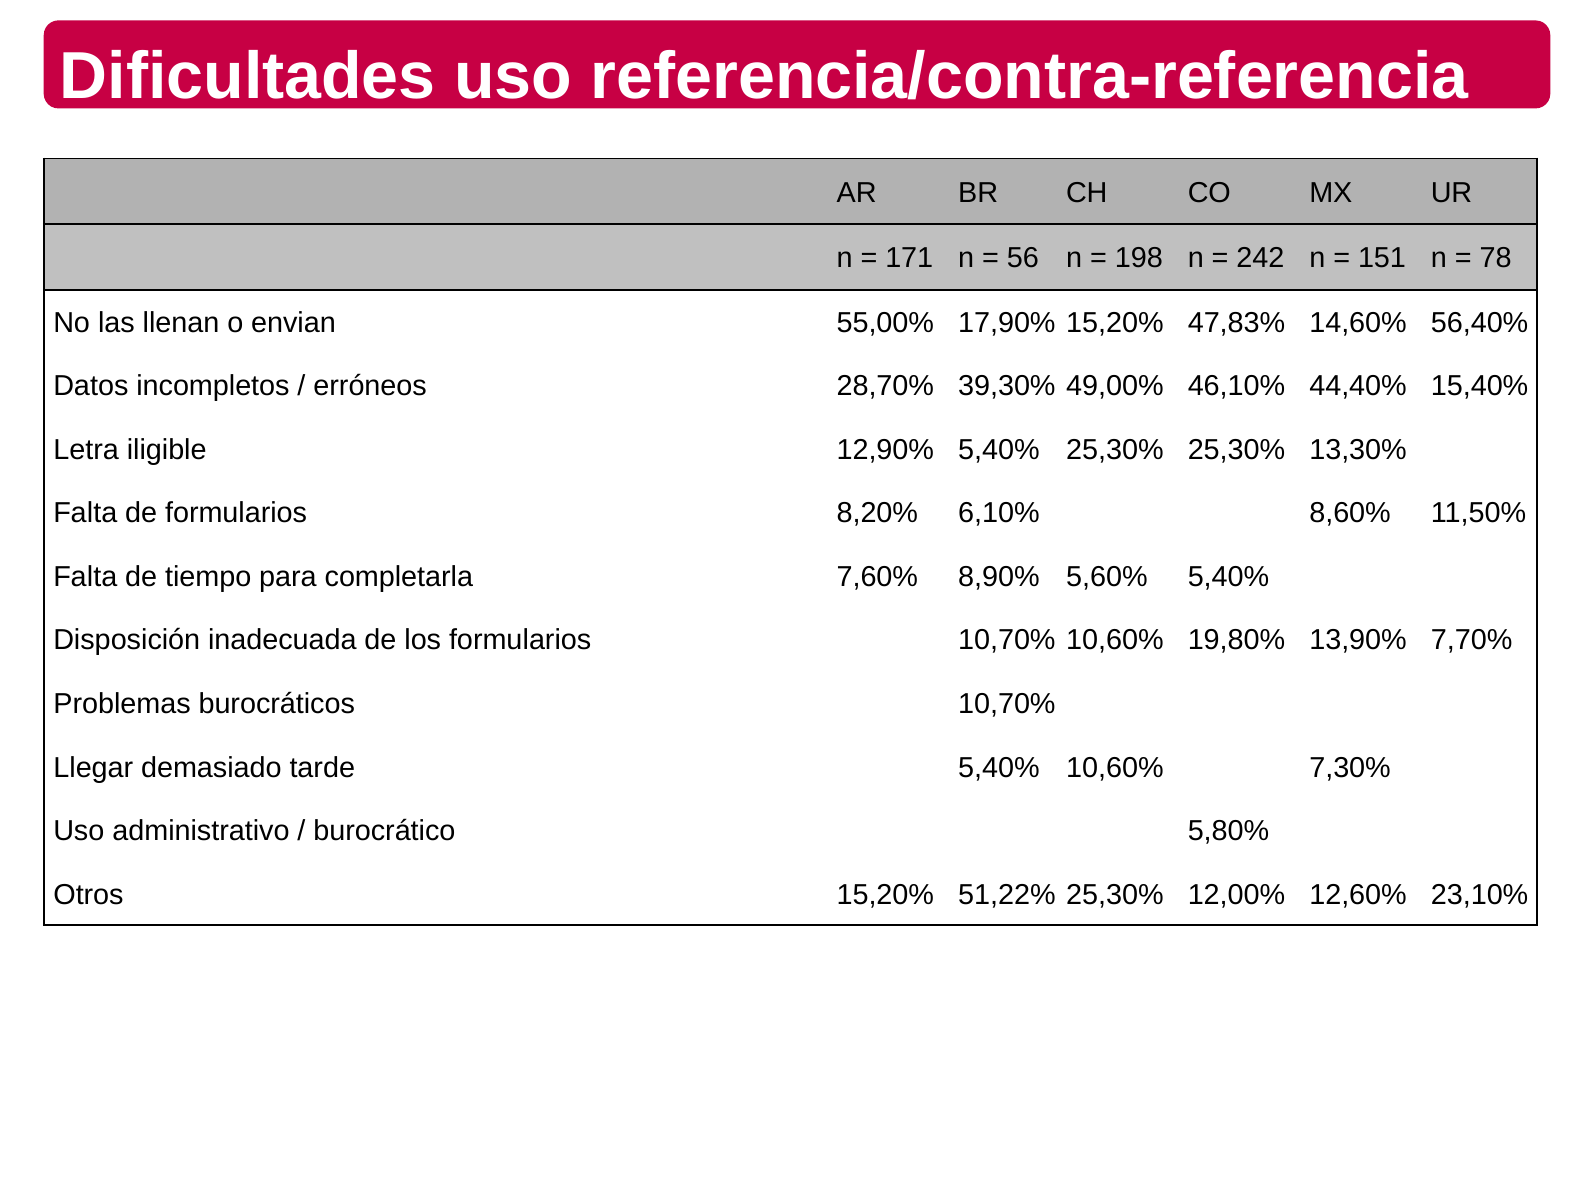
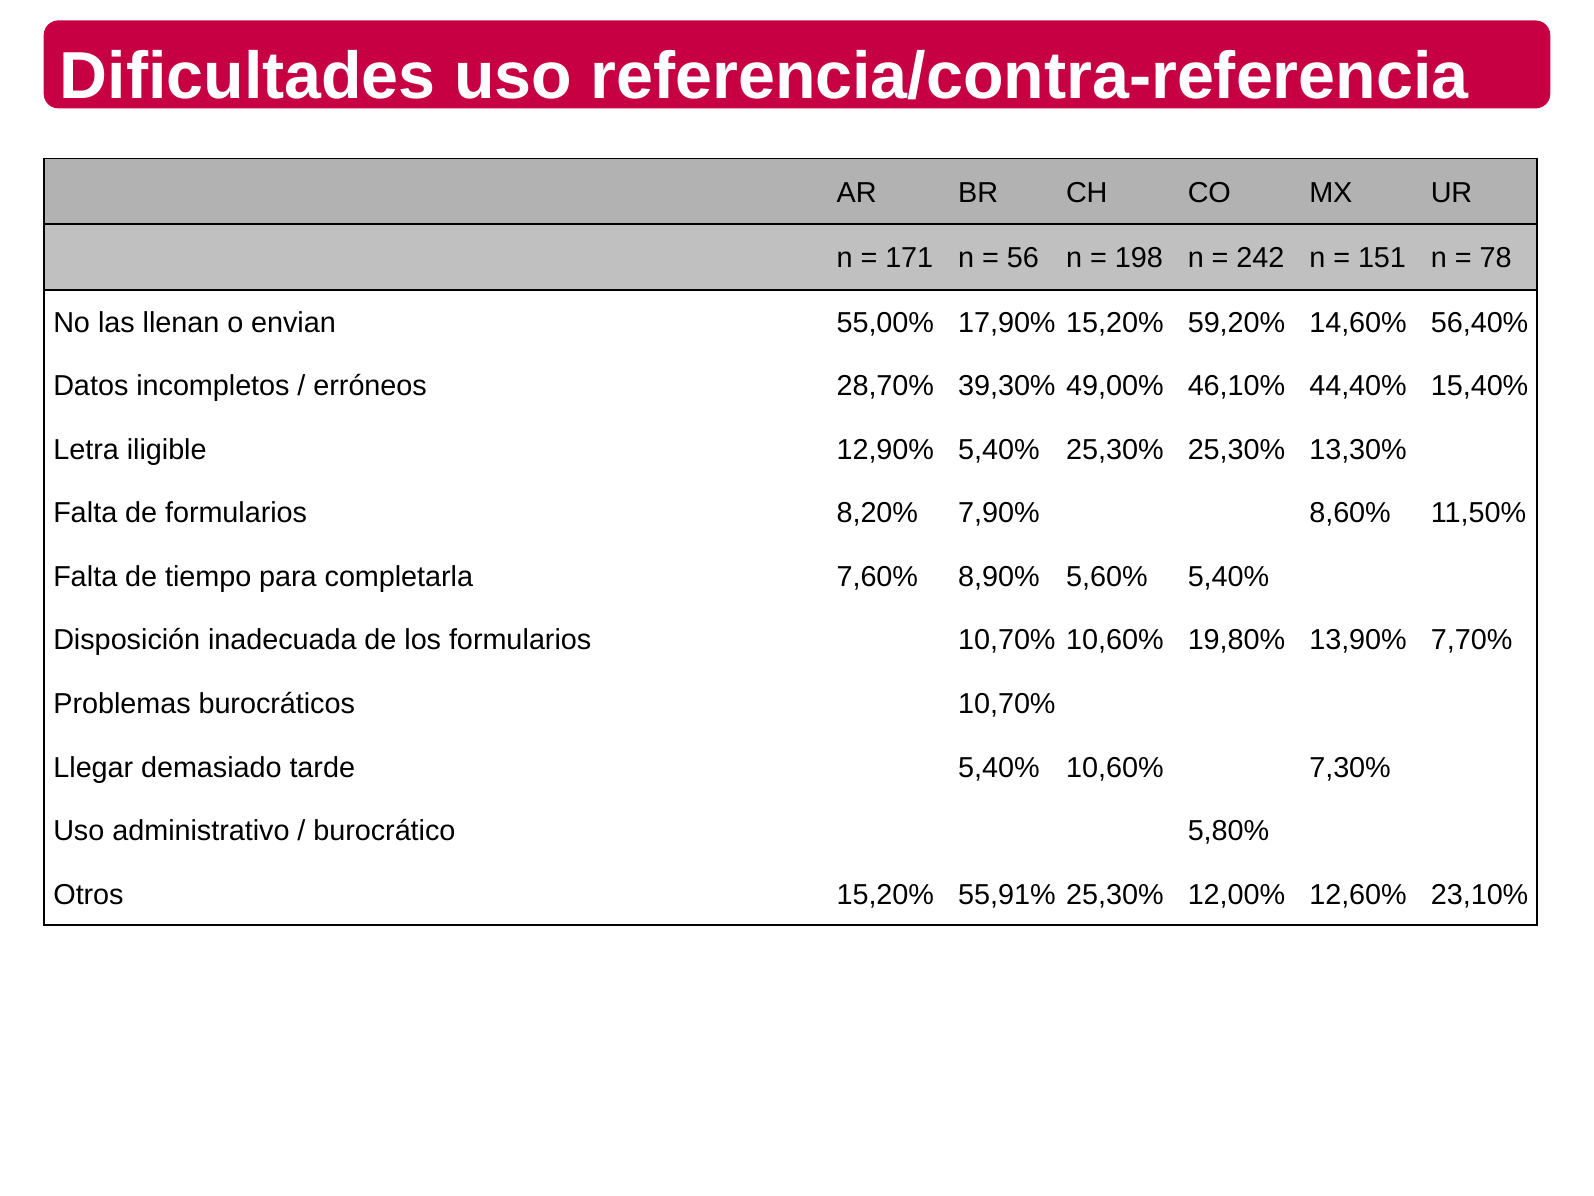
47,83%: 47,83% -> 59,20% (1237, 323)
6,10%: 6,10% -> 7,90% (999, 513)
51,22%: 51,22% -> 55,91% (1007, 894)
